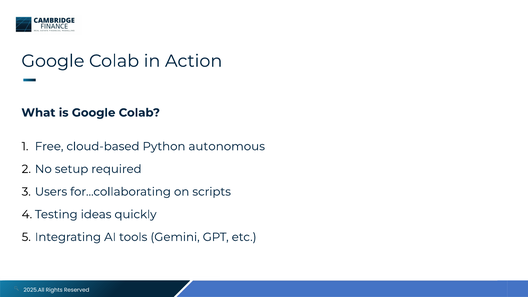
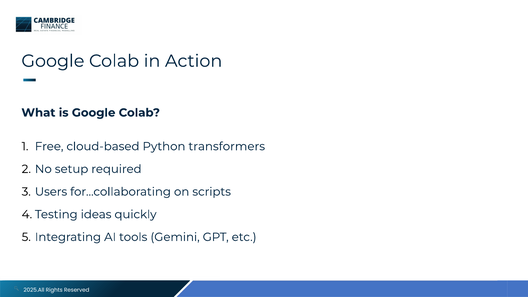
autonomous: autonomous -> transformers (227, 146)
